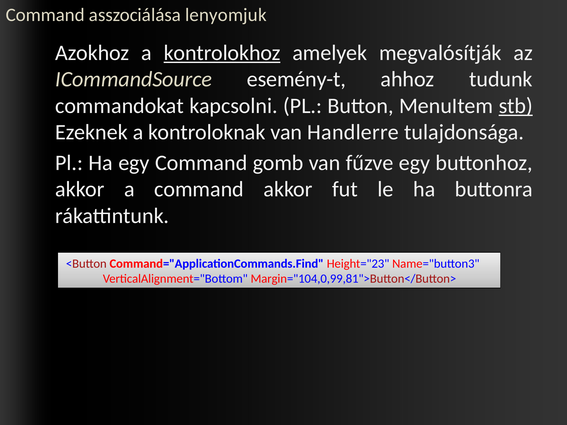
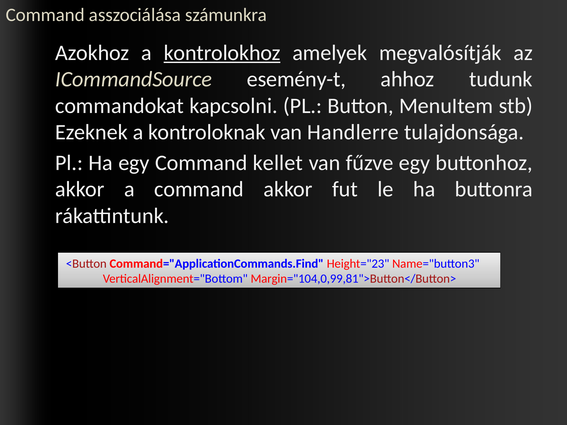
lenyomjuk: lenyomjuk -> számunkra (226, 15)
stb underline: present -> none (516, 106)
gomb: gomb -> kellet (278, 163)
